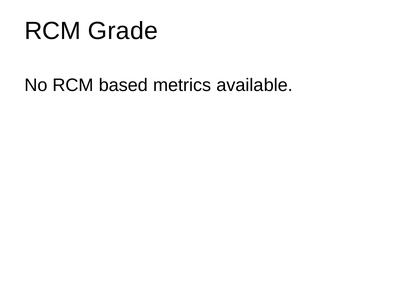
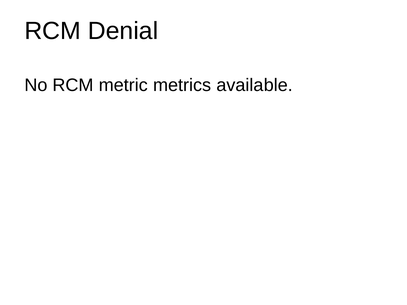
Grade: Grade -> Denial (123, 31)
based: based -> metric (123, 85)
